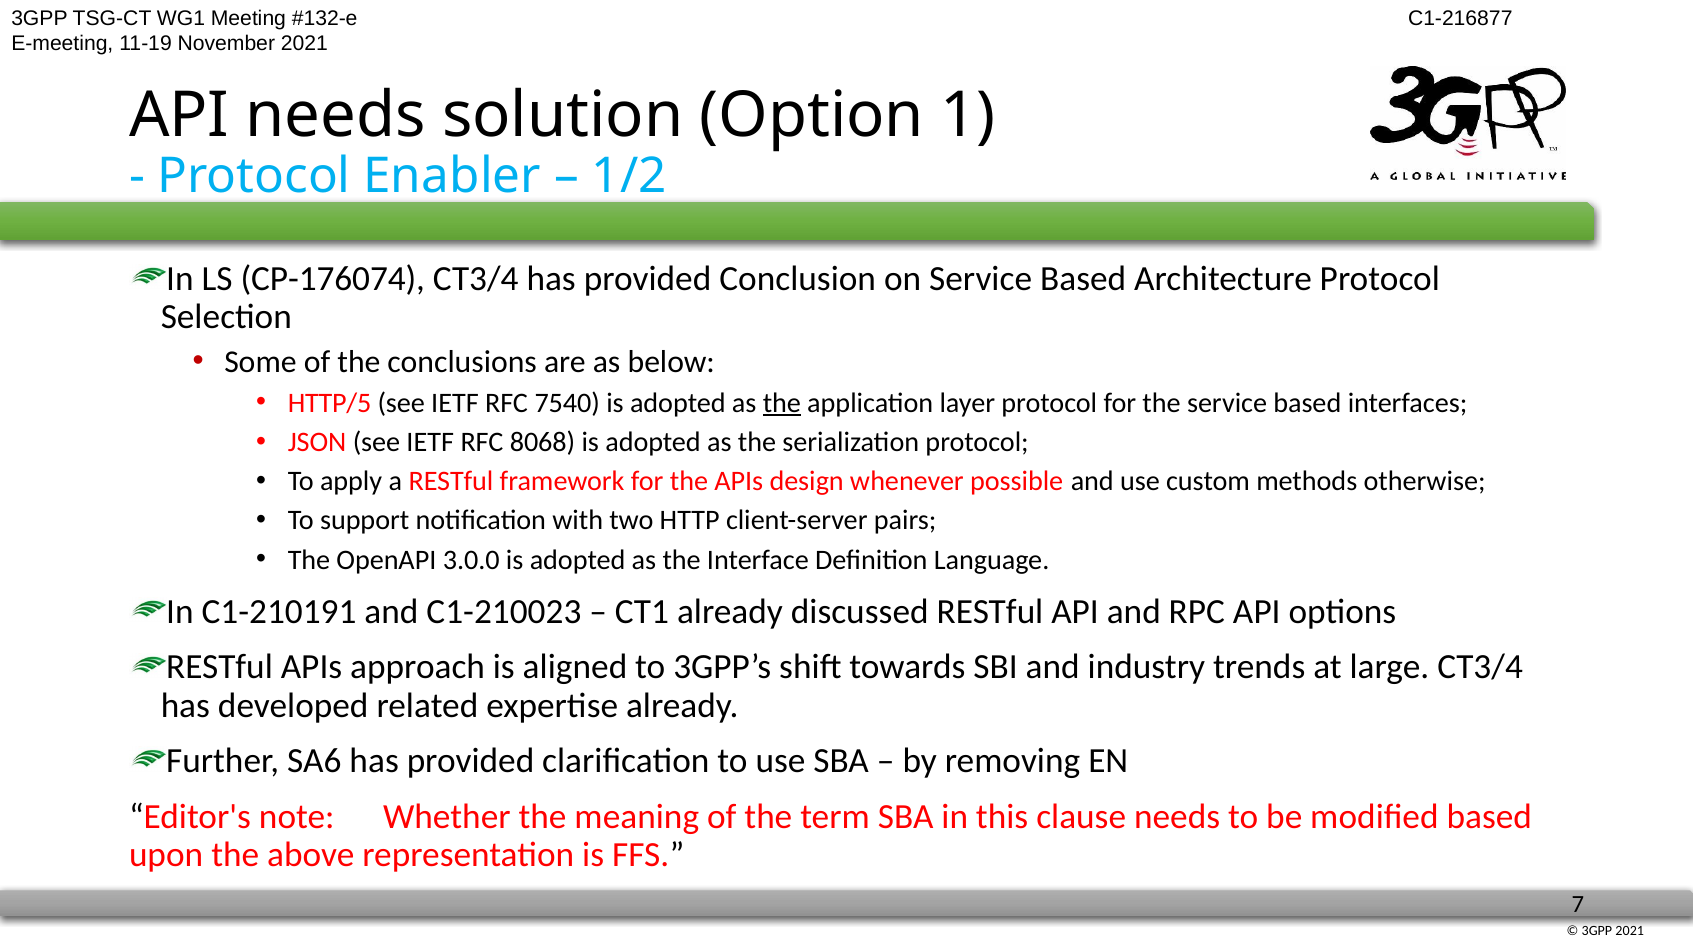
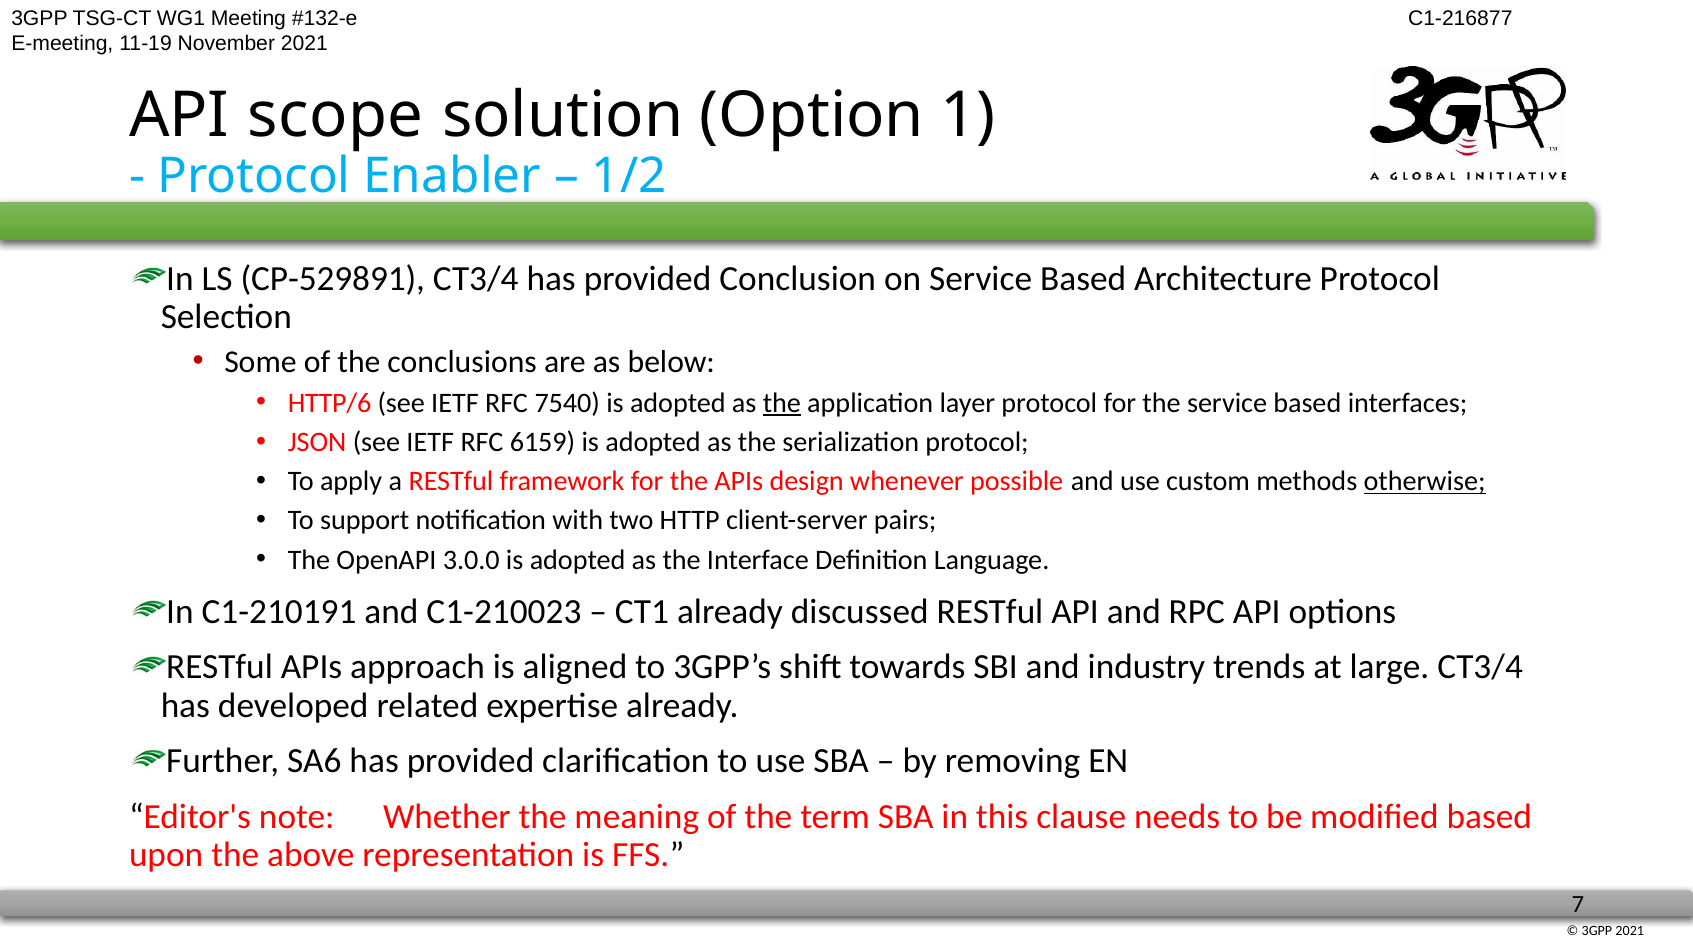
API needs: needs -> scope (335, 116)
CP-176074: CP-176074 -> CP-529891 (333, 279)
HTTP/5: HTTP/5 -> HTTP/6 (330, 403)
8068: 8068 -> 6159 (543, 442)
otherwise underline: none -> present (1425, 481)
